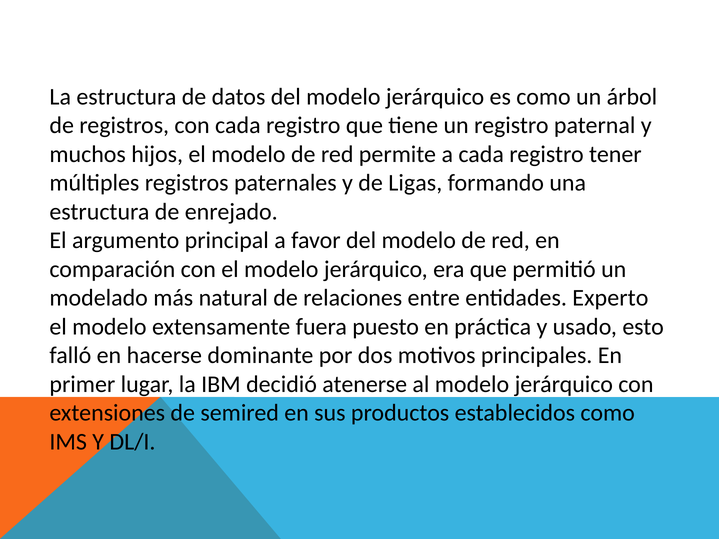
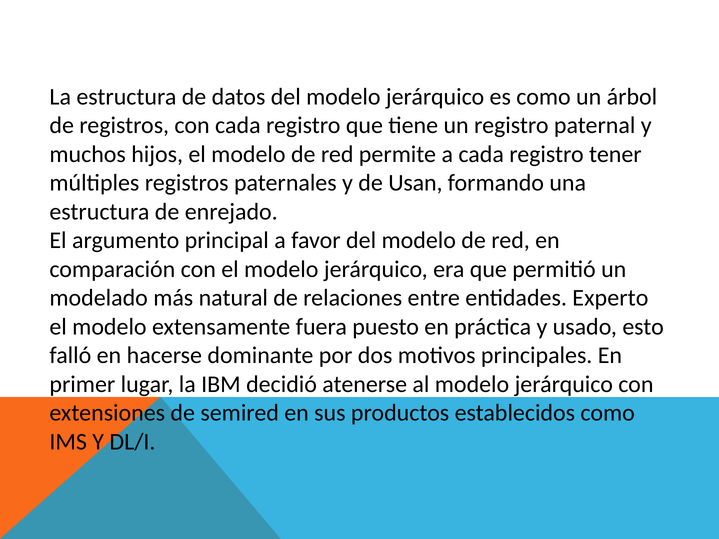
Ligas: Ligas -> Usan (415, 183)
